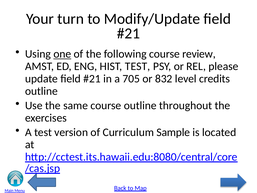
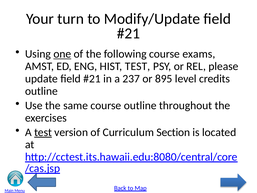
review: review -> exams (199, 54)
705: 705 -> 237 (131, 79)
832: 832 -> 895 (164, 79)
test underline: none -> present (43, 132)
Sample: Sample -> Section (173, 132)
